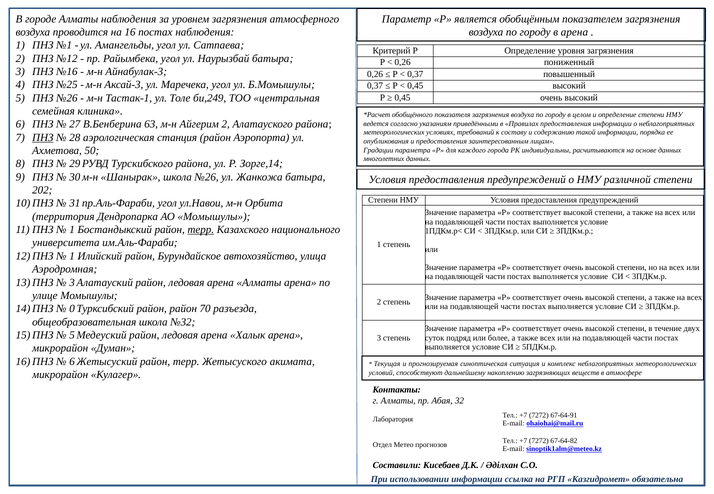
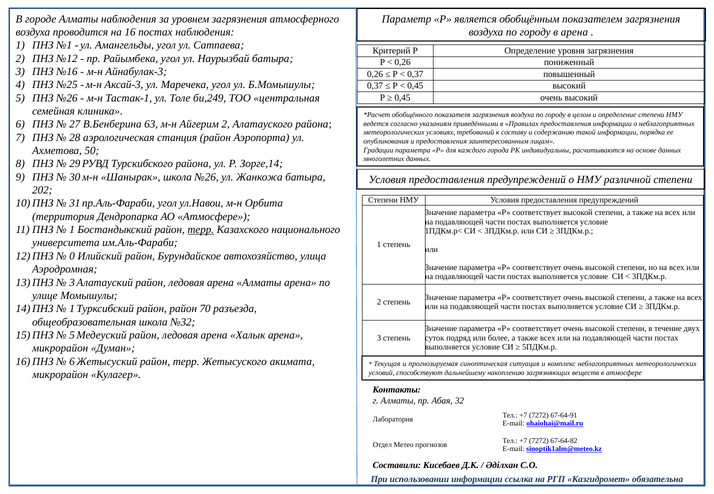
ПНЗ underline: present -> none (43, 138)
АО Момышулы: Момышулы -> Атмосфере (214, 217)
1: 1 -> 0 (72, 256)
0: 0 -> 1 (72, 309)
